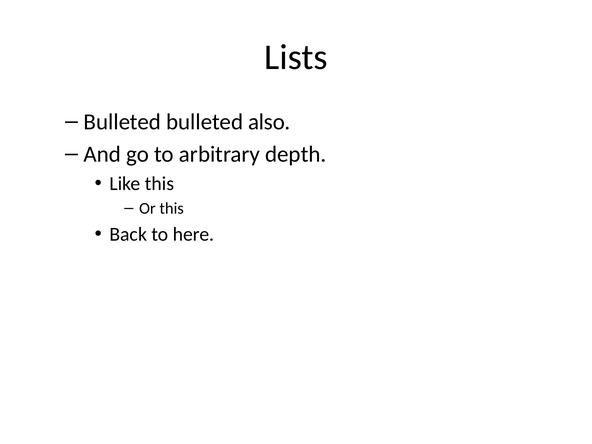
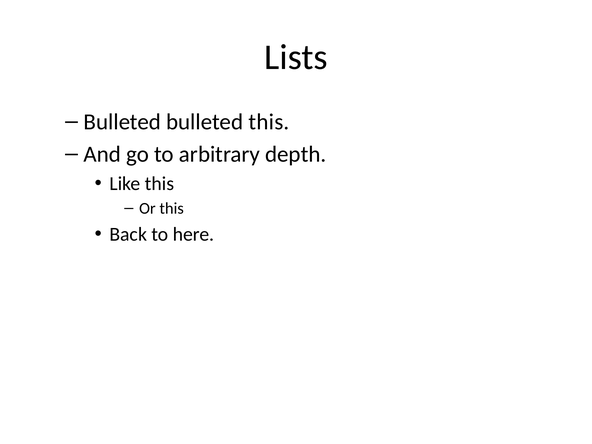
bulleted also: also -> this (269, 122)
